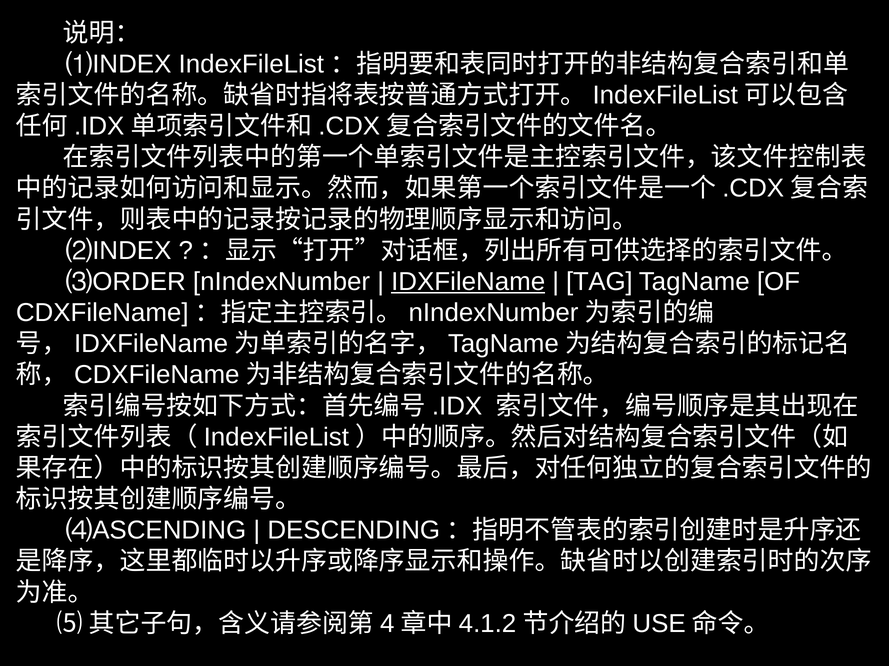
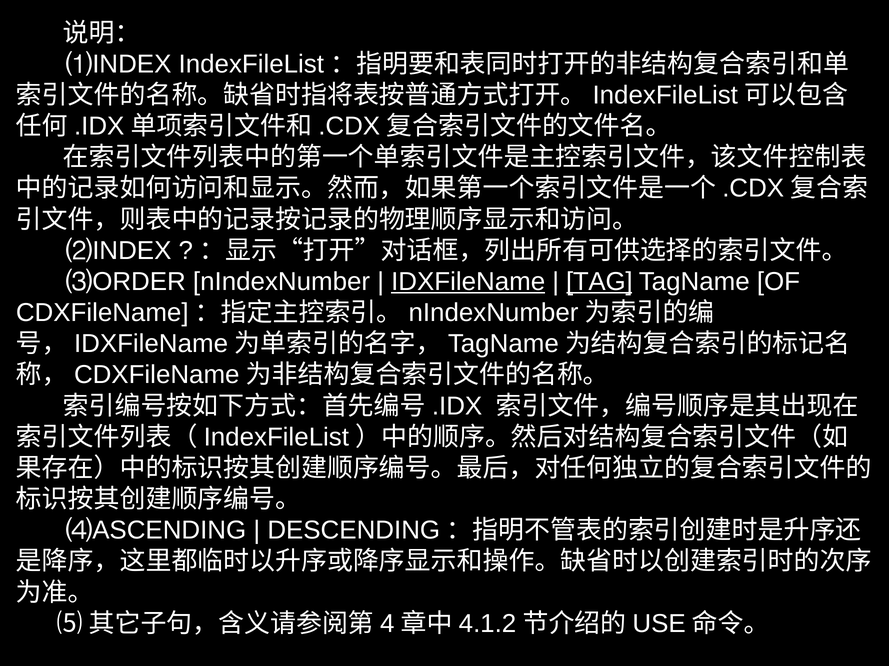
TAG underline: none -> present (599, 282)
